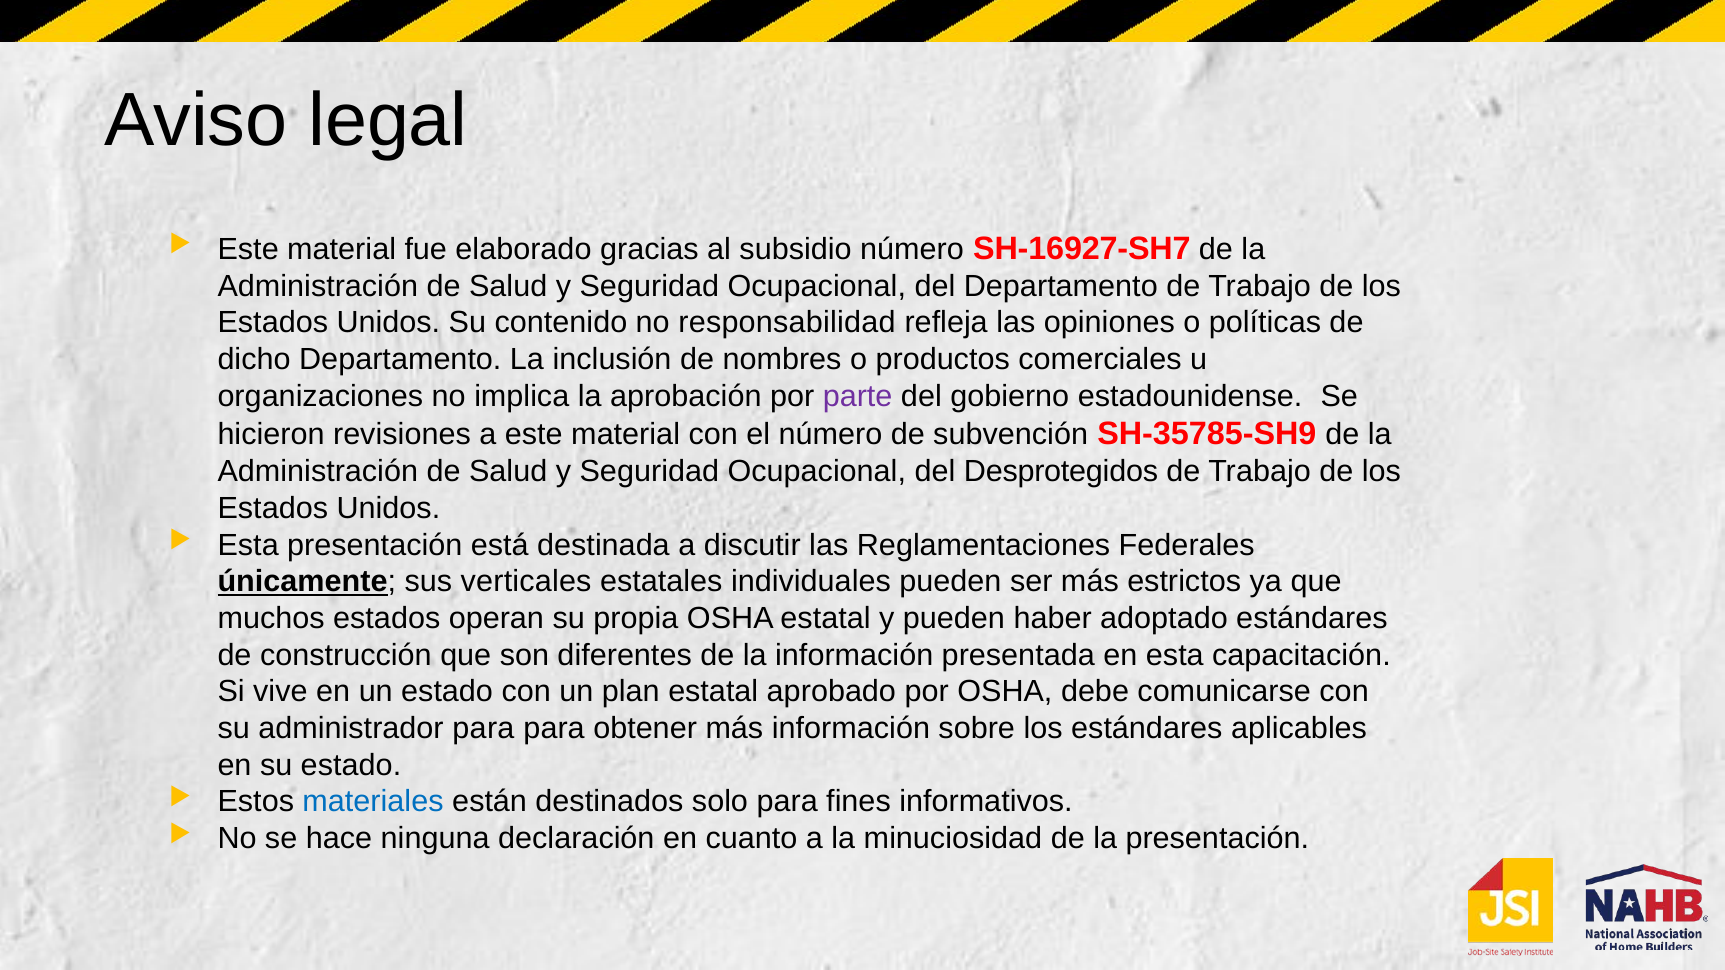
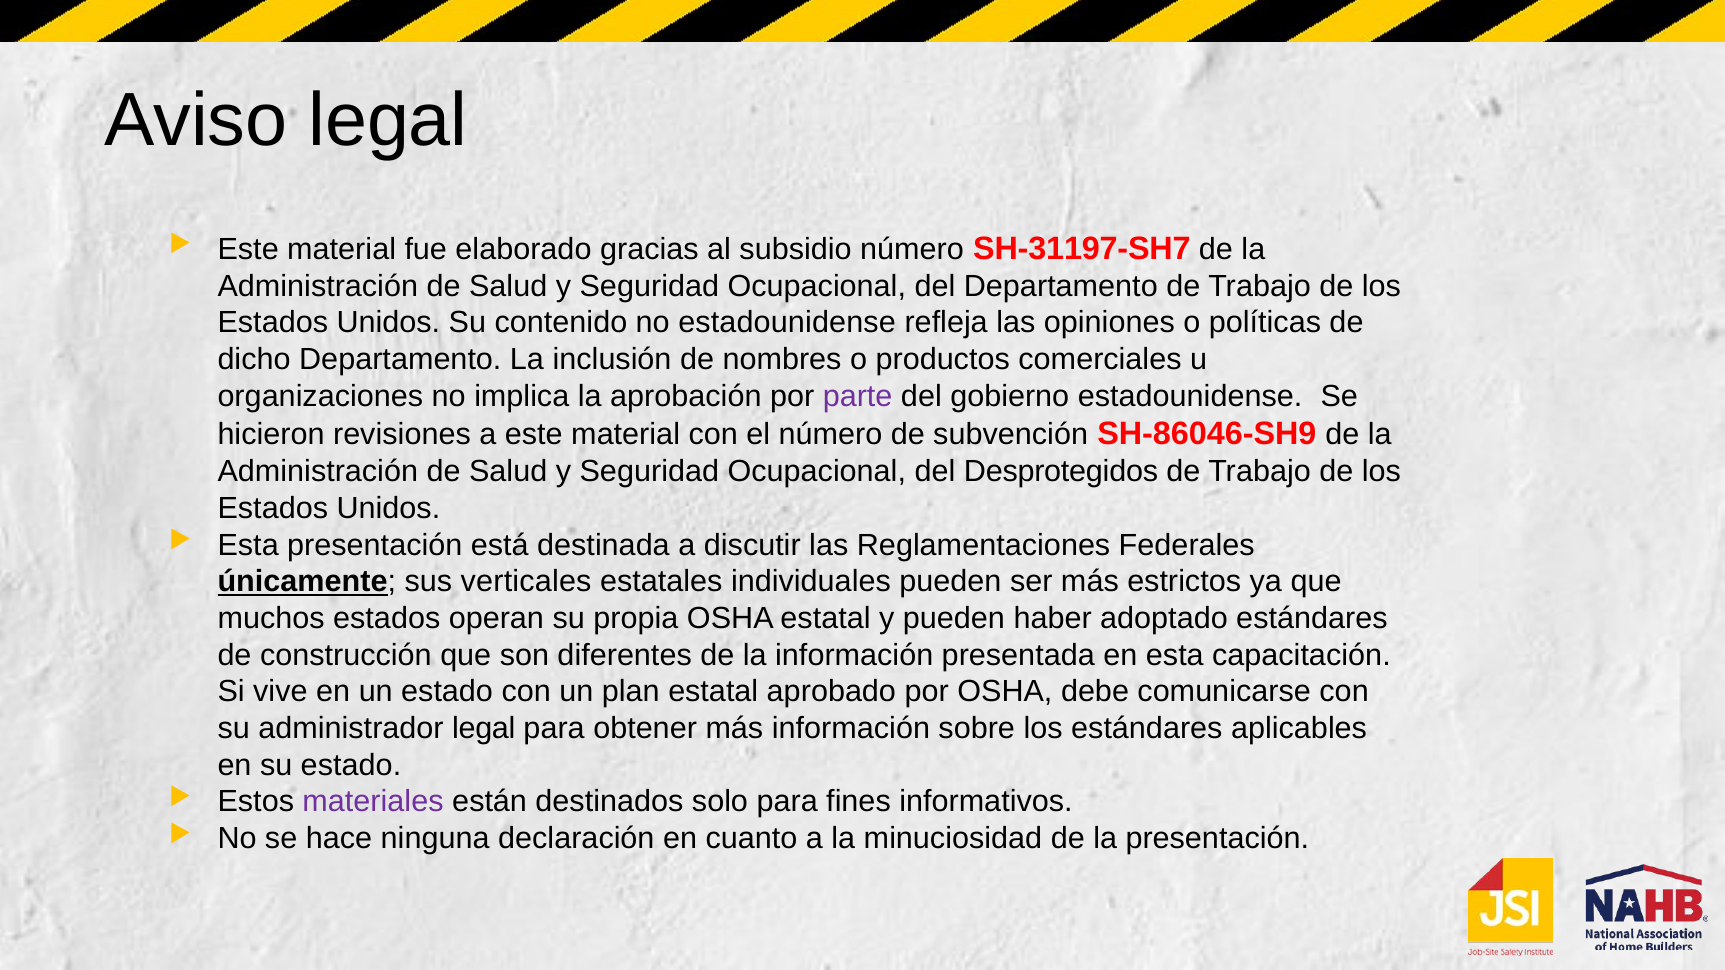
SH-16927-SH7: SH-16927-SH7 -> SH-31197-SH7 (1082, 249)
no responsabilidad: responsabilidad -> estadounidense (787, 323)
SH-35785-SH9: SH-35785-SH9 -> SH-86046-SH9 (1207, 434)
administrador para: para -> legal (484, 729)
materiales colour: blue -> purple (373, 802)
